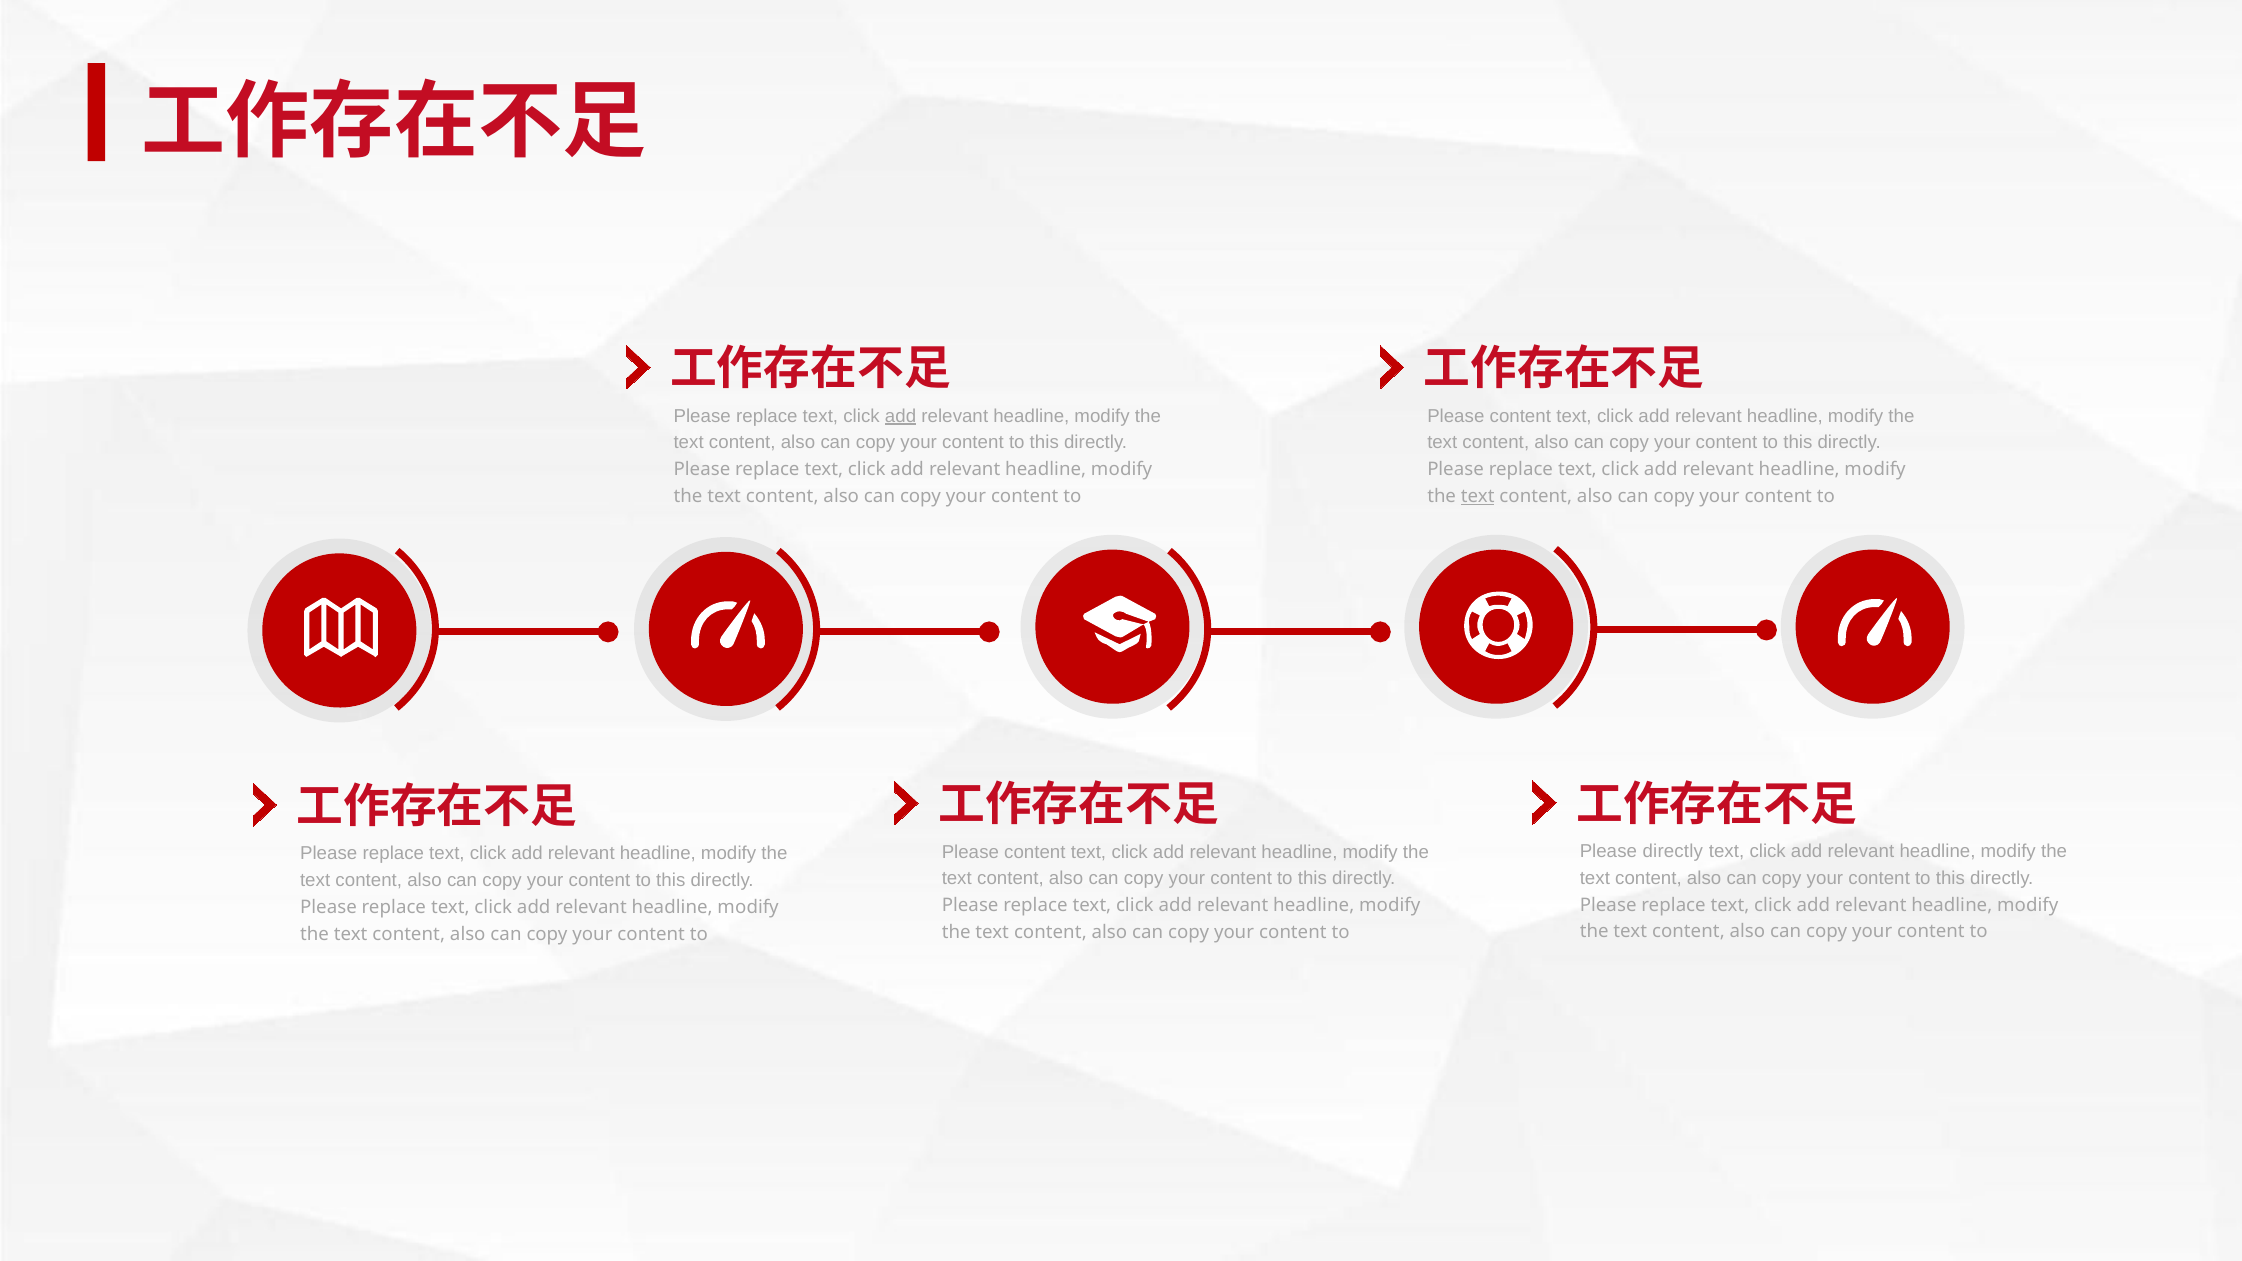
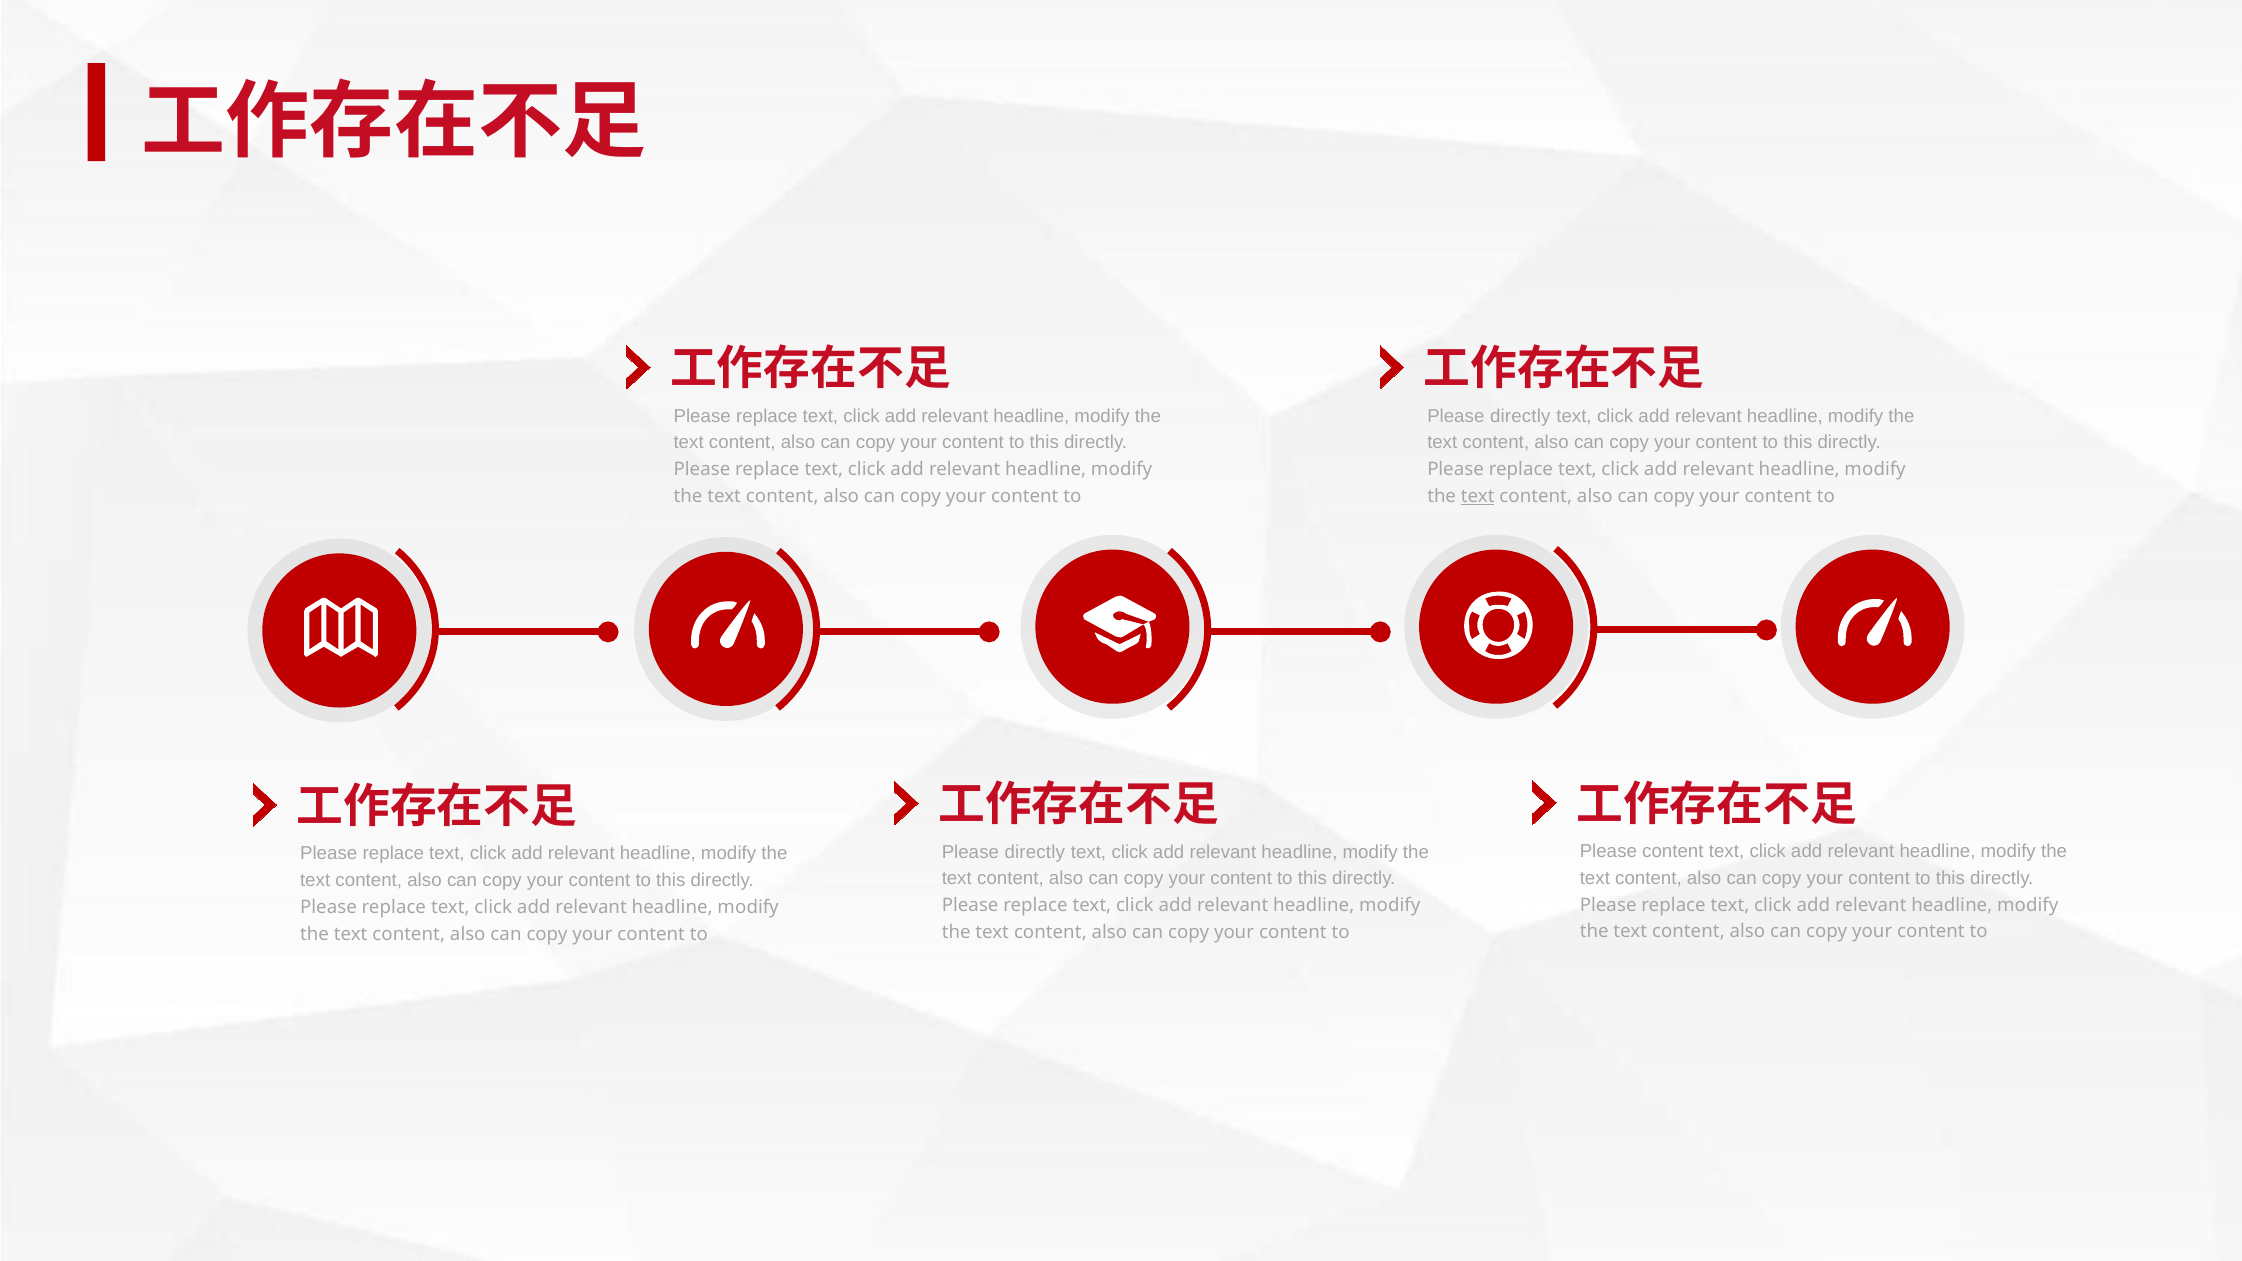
add underline: present -> none (900, 416)
content: content -> directly (1520, 416)
Please directly: directly -> content (1673, 851)
content: content -> directly (1035, 852)
